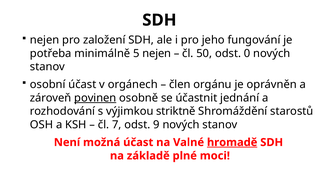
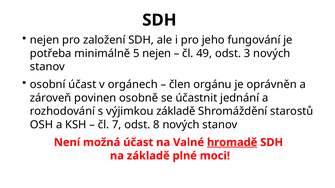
50: 50 -> 49 (204, 54)
0: 0 -> 3 (247, 54)
povinen underline: present -> none (95, 98)
výjimkou striktně: striktně -> základě (176, 112)
9: 9 -> 8 (156, 125)
